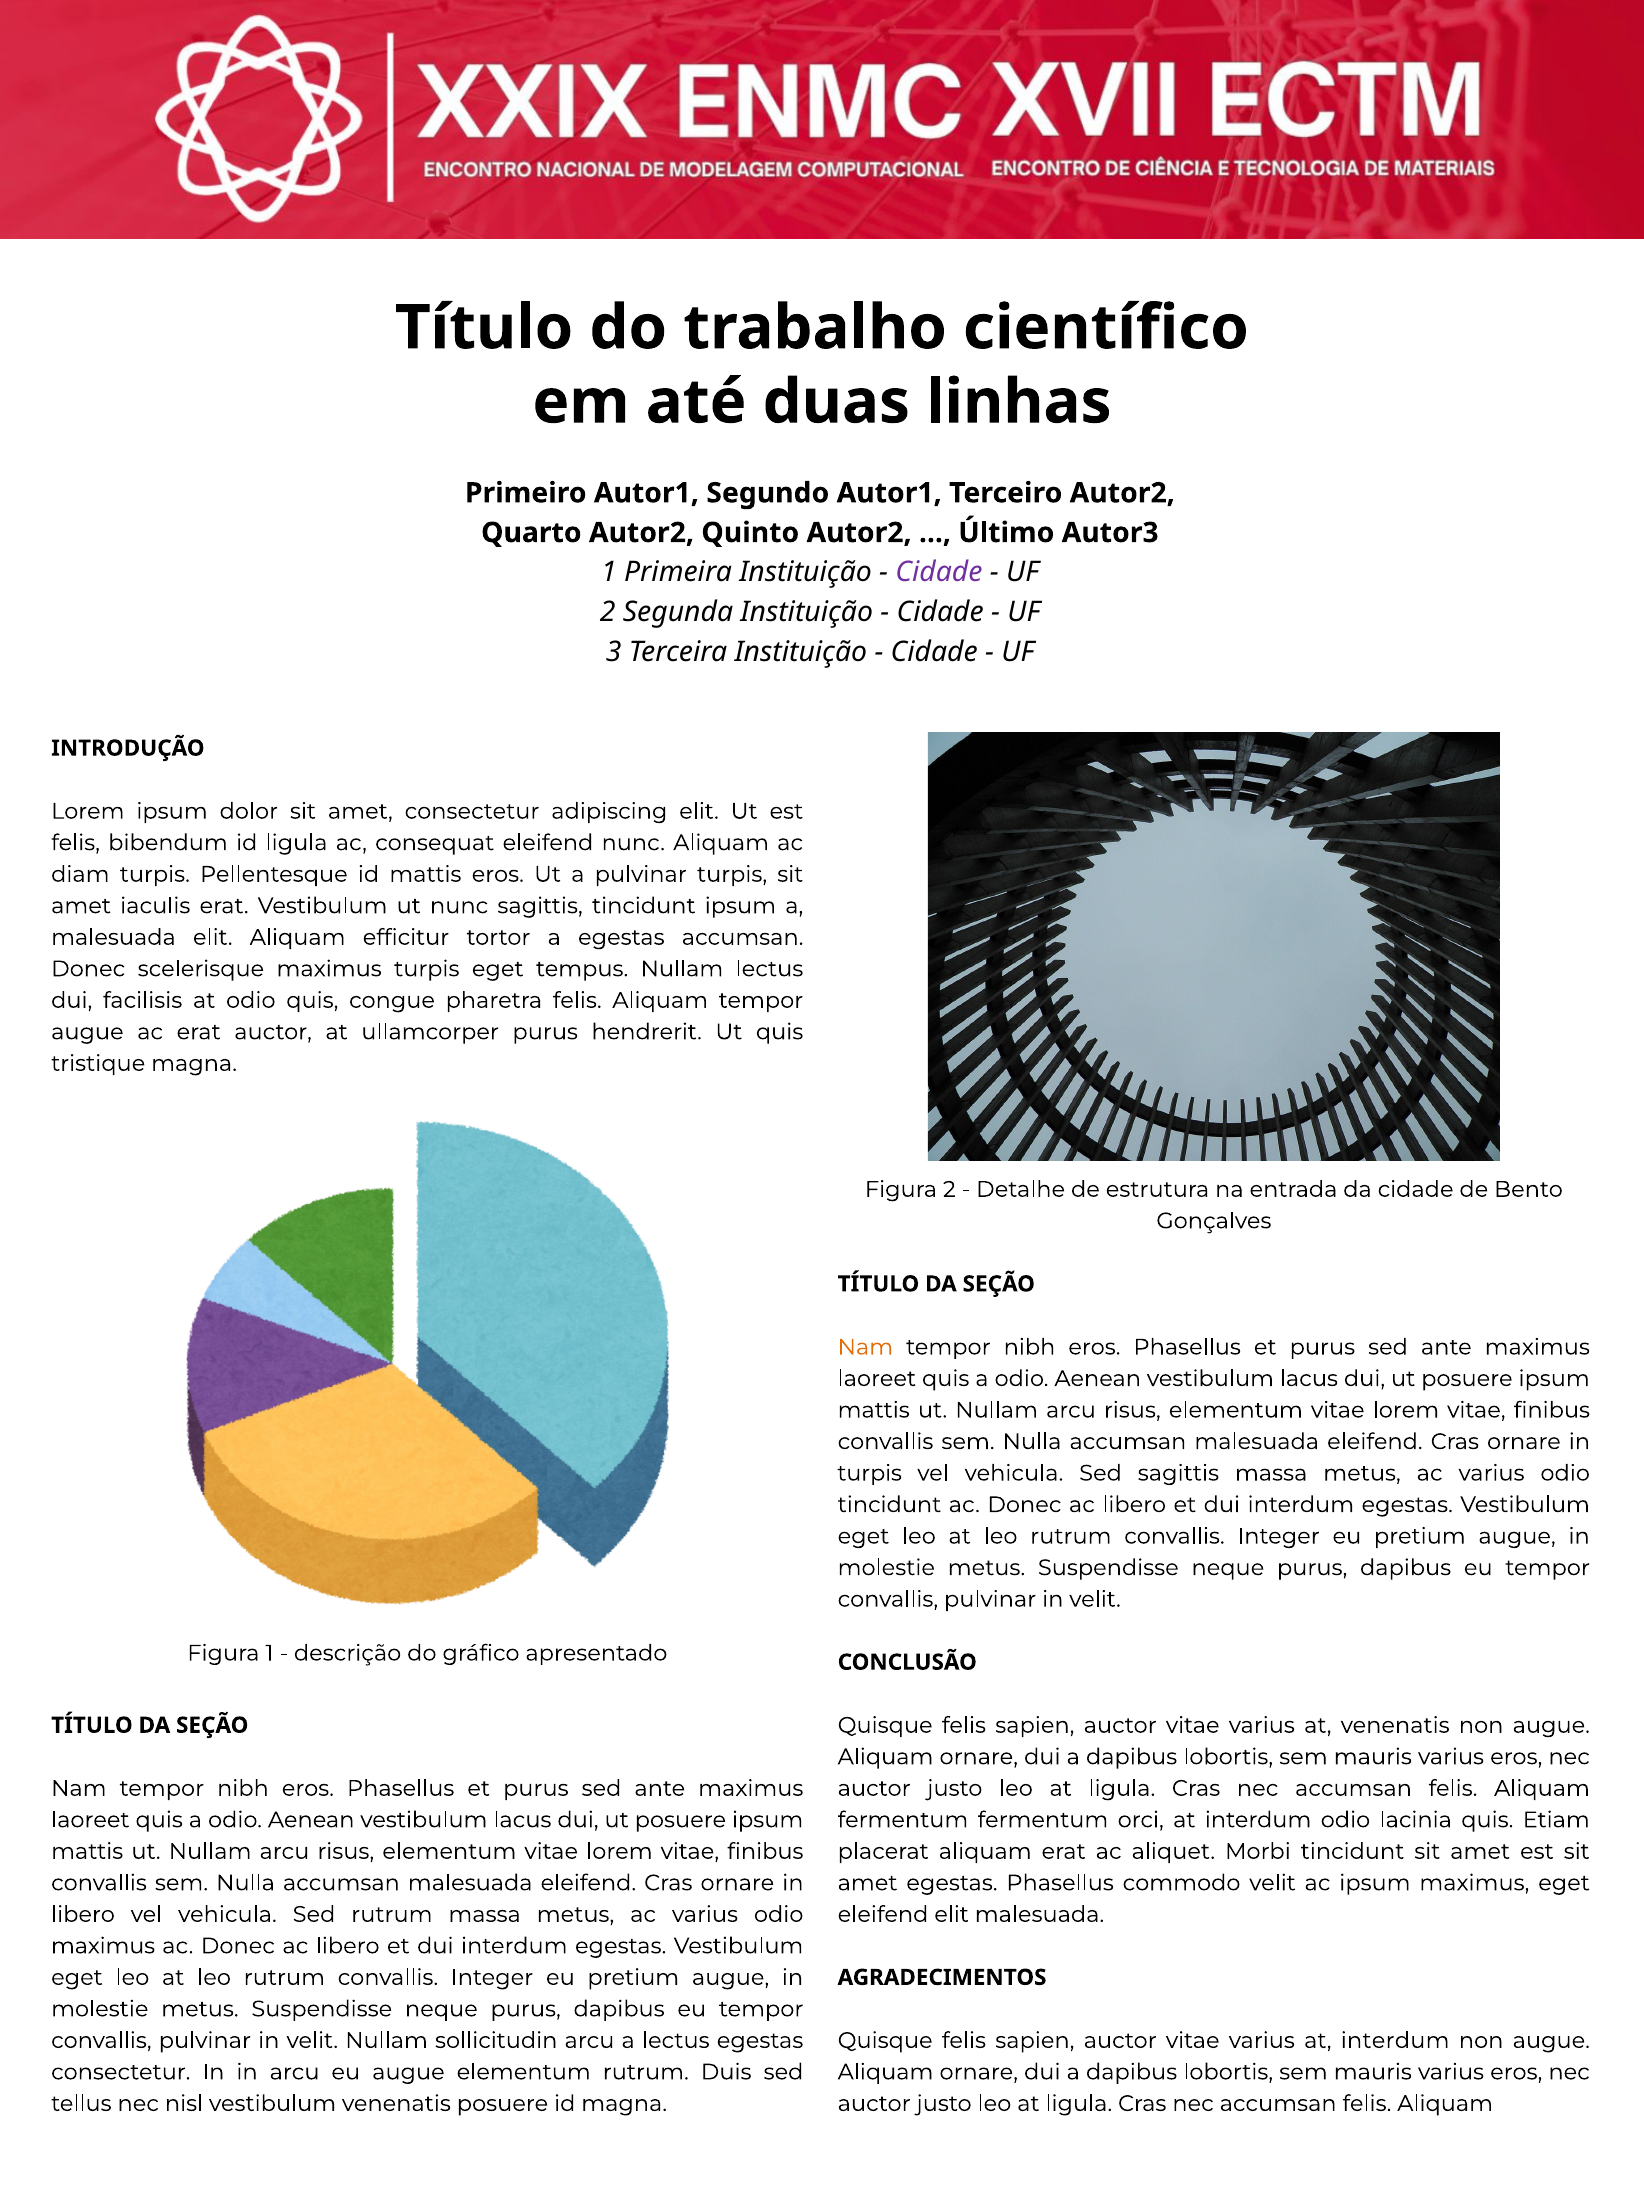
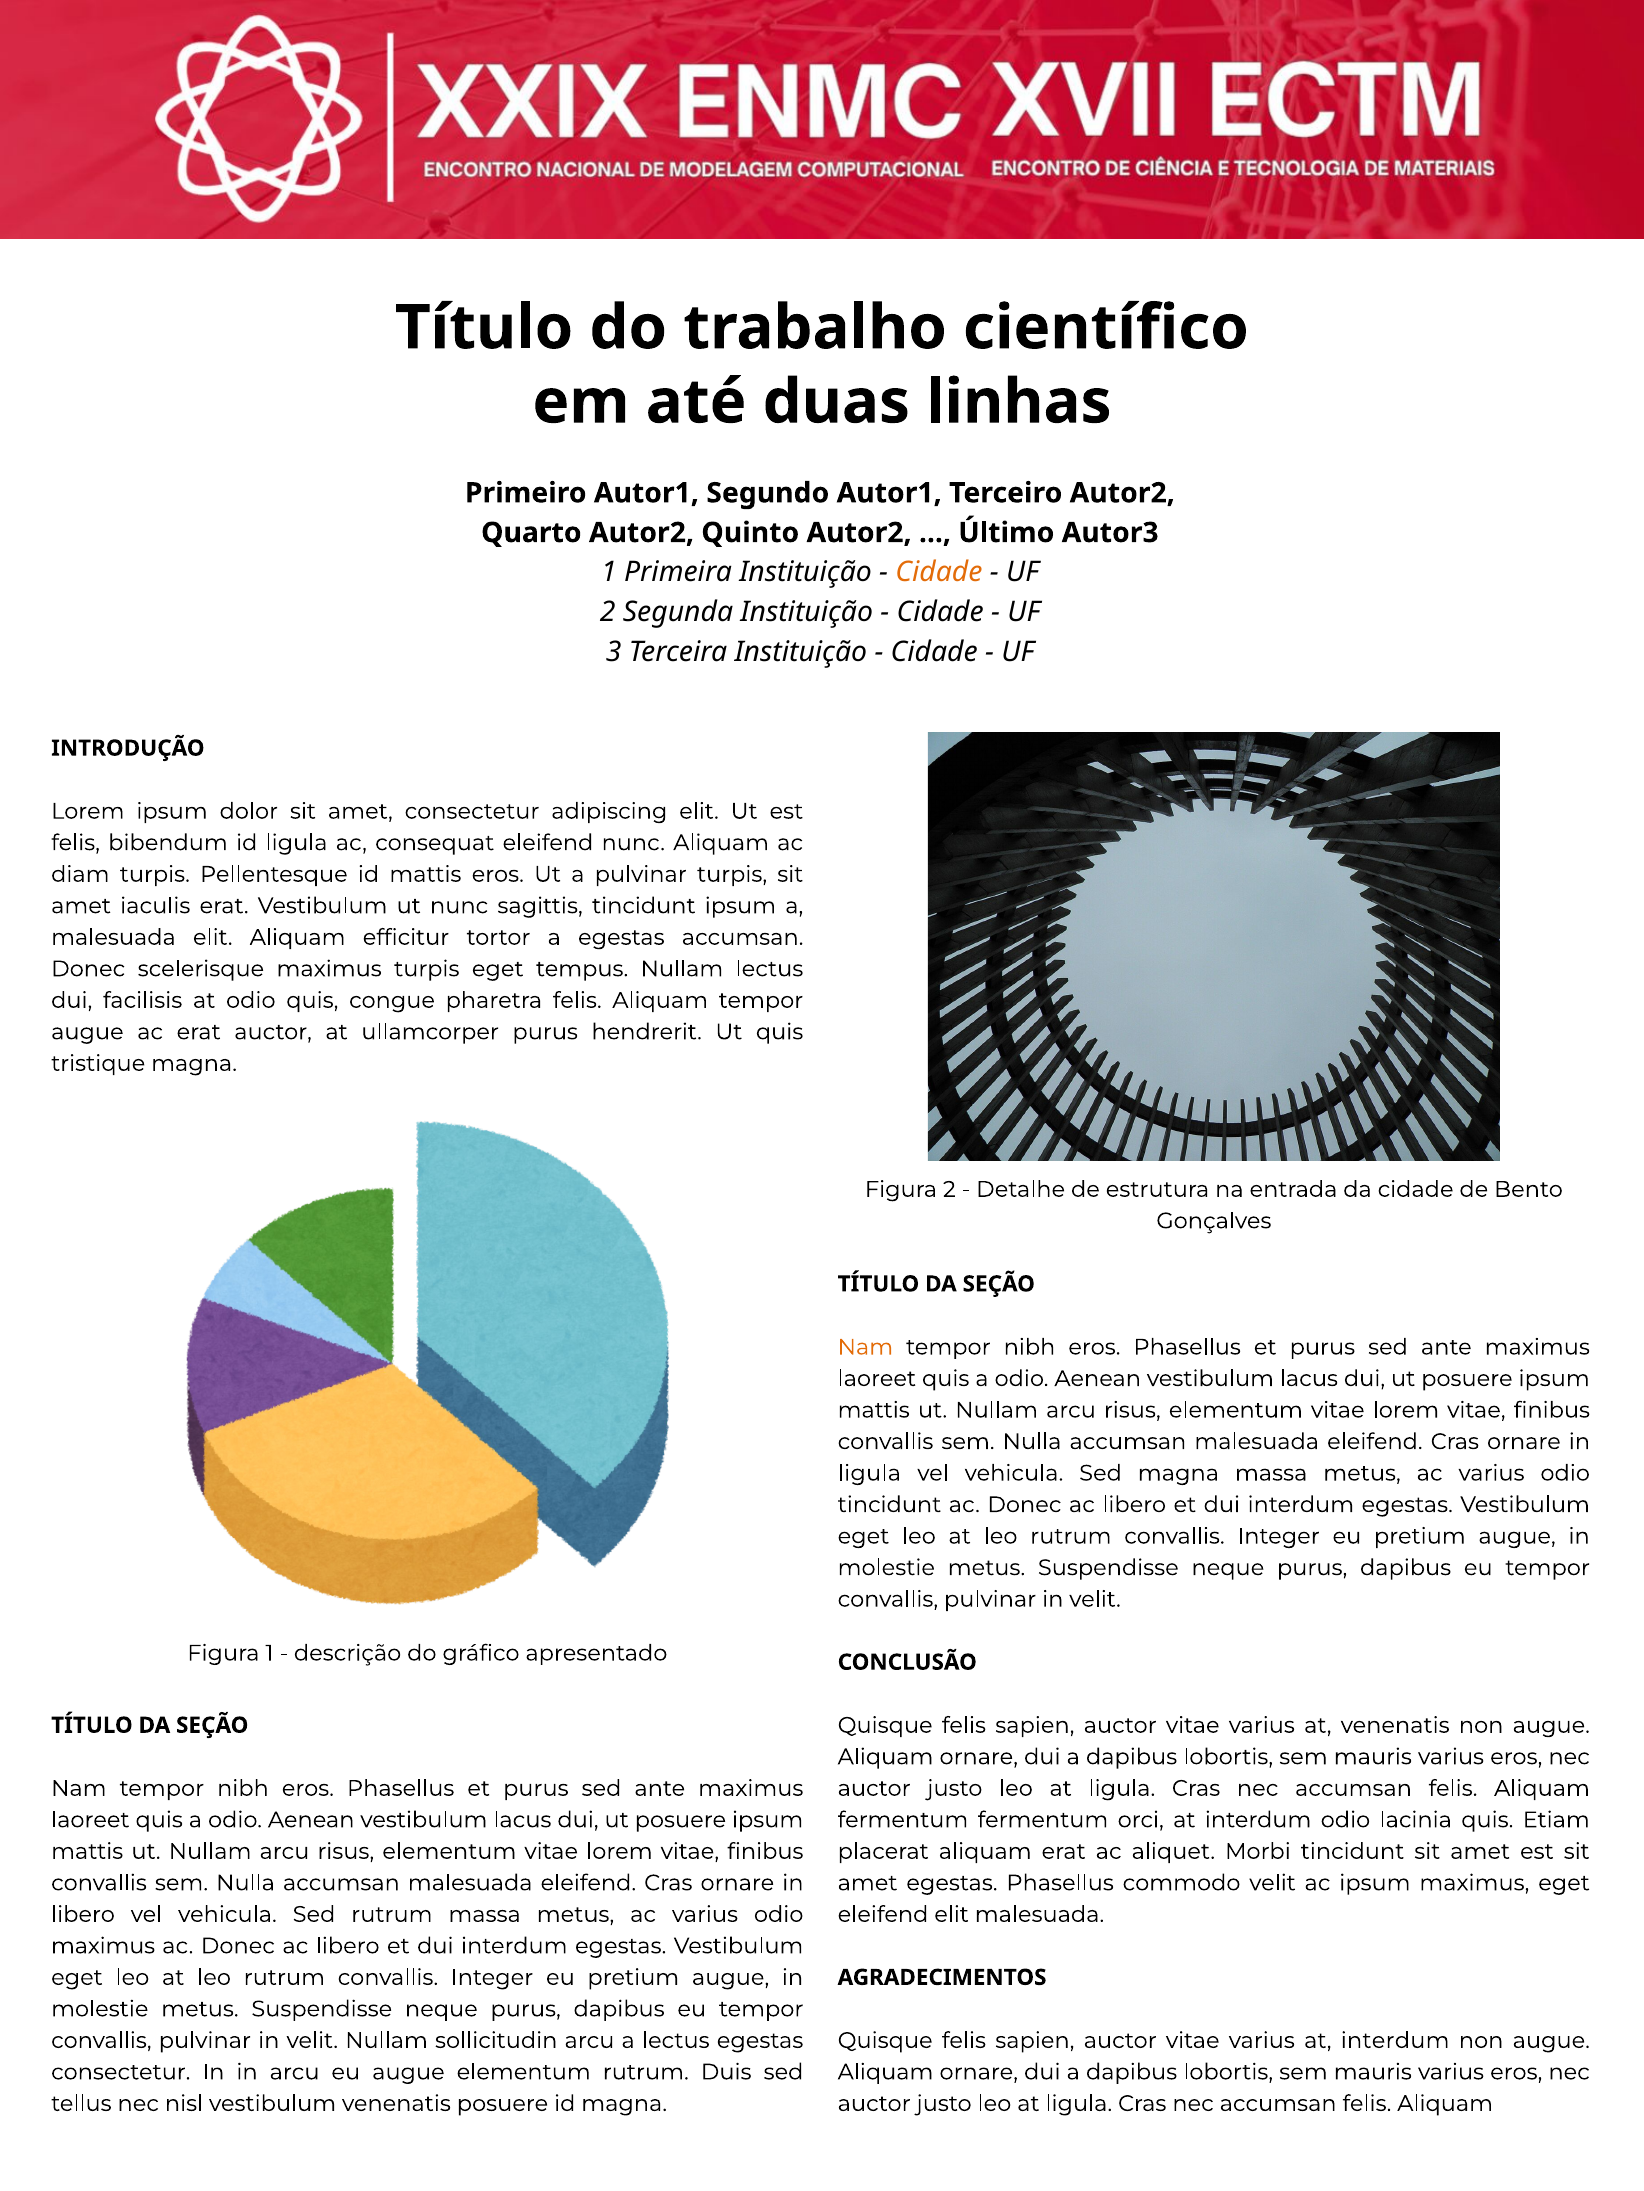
Cidade colour: purple -> orange (939, 573)
turpis: turpis -> ligula (869, 1474)
Sed sagittis: sagittis -> magna (1178, 1474)
